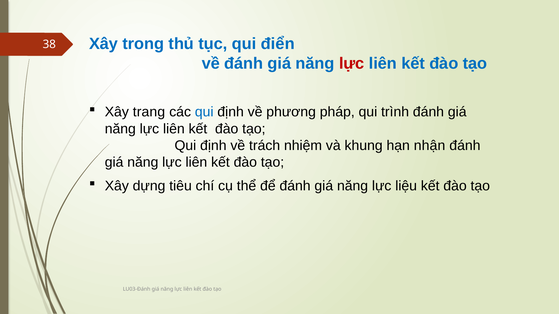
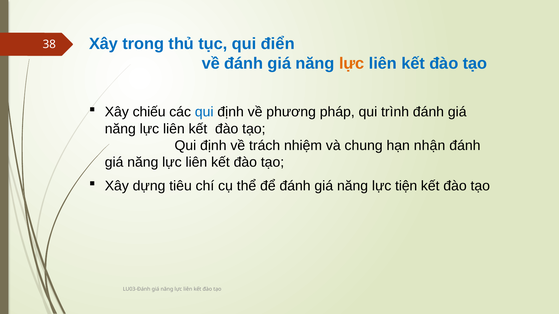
lực colour: red -> orange (352, 63)
trang: trang -> chiếu (149, 112)
khung: khung -> chung (364, 146)
liệu: liệu -> tiện (406, 186)
